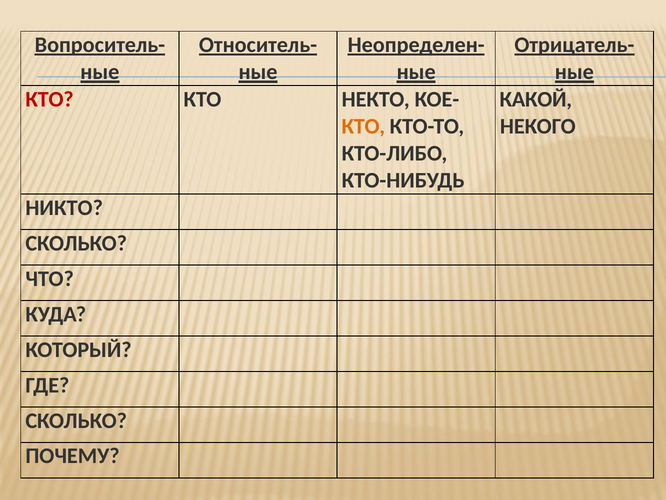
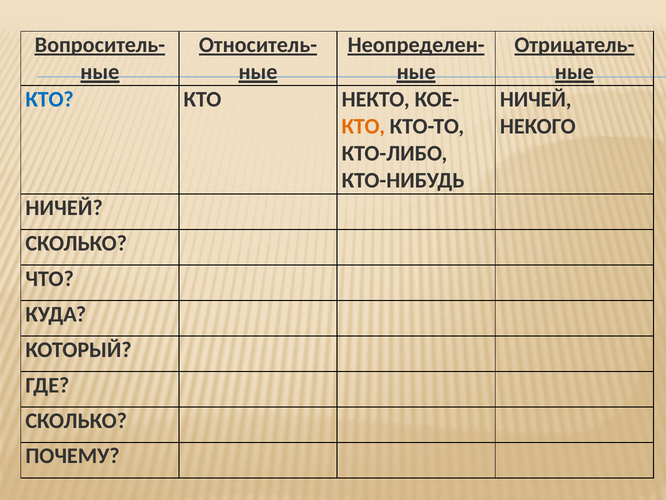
КТО colour: red -> blue (50, 99)
КАКОЙ: КАКОЙ -> НИЧЕЙ (536, 99)
НИКТО: НИКТО -> НИЧЕЙ (64, 208)
